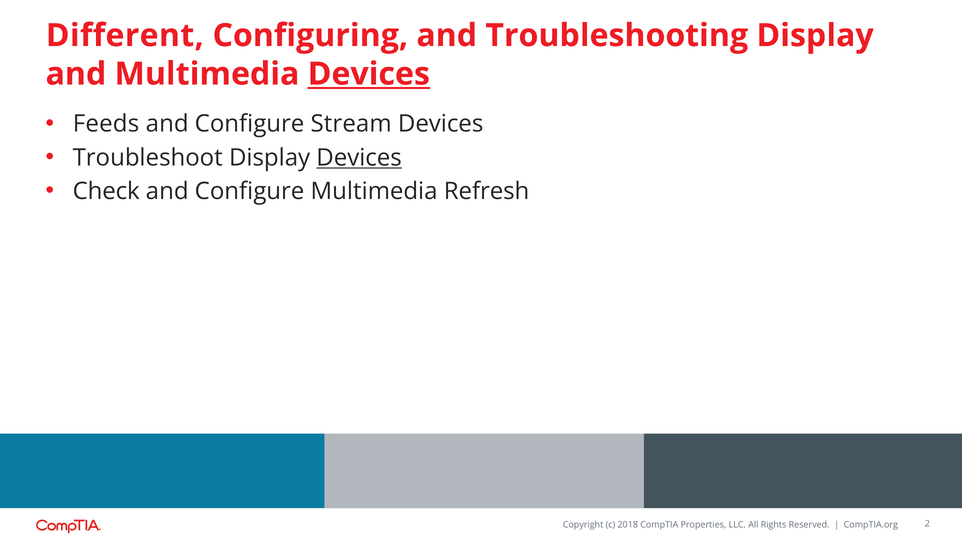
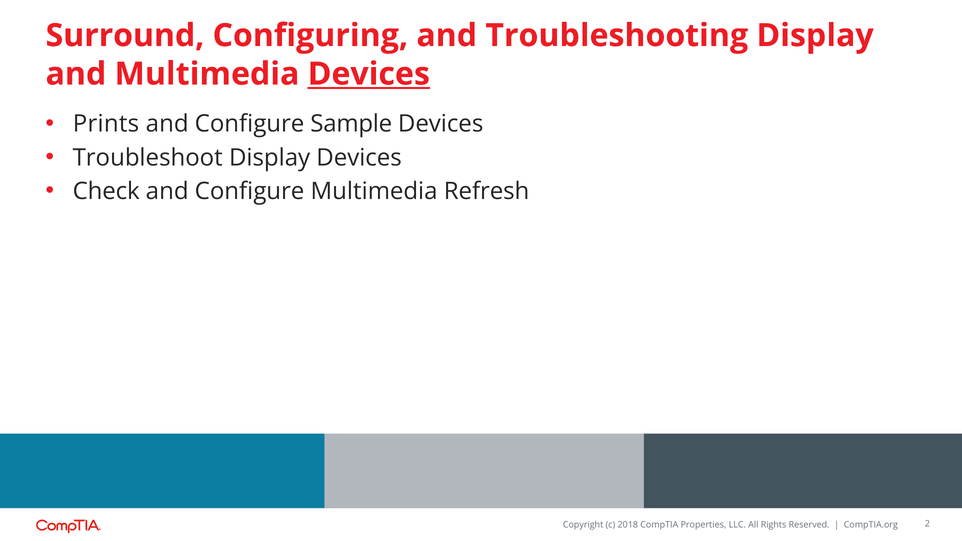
Different: Different -> Surround (125, 36)
Feeds: Feeds -> Prints (106, 124)
Stream: Stream -> Sample (351, 124)
Devices underline: present -> none (359, 158)
